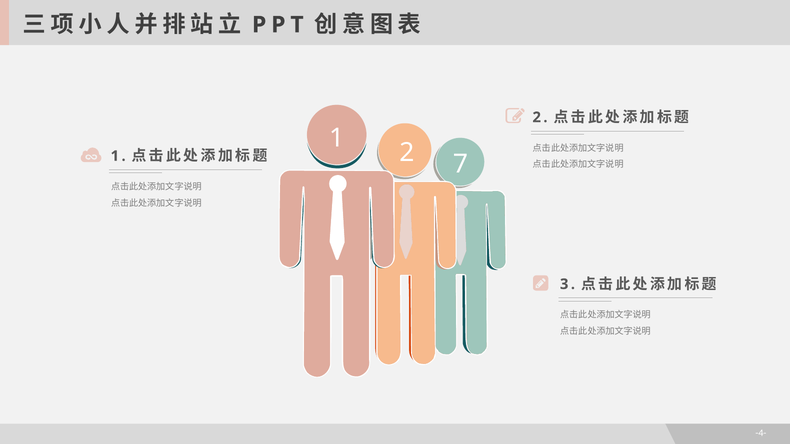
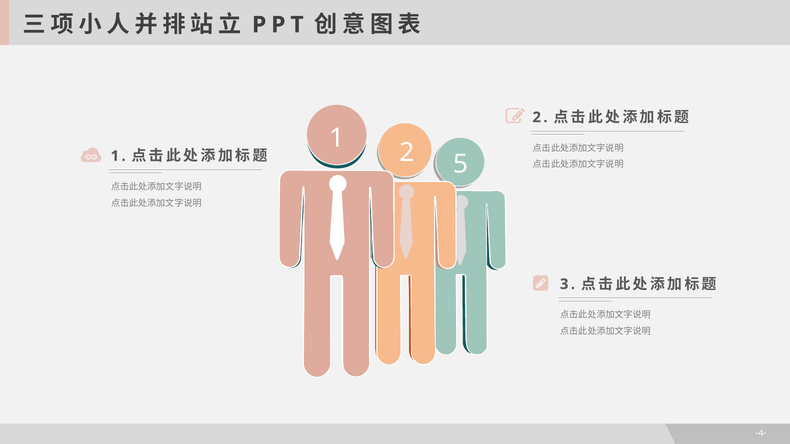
7: 7 -> 5 (461, 164)
